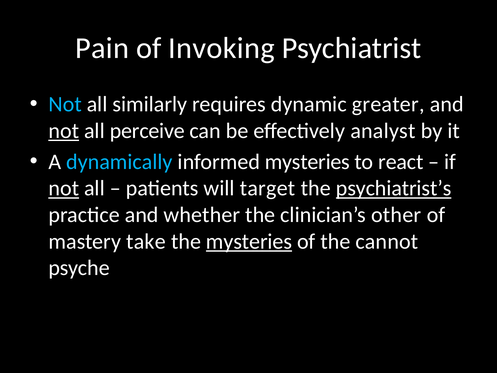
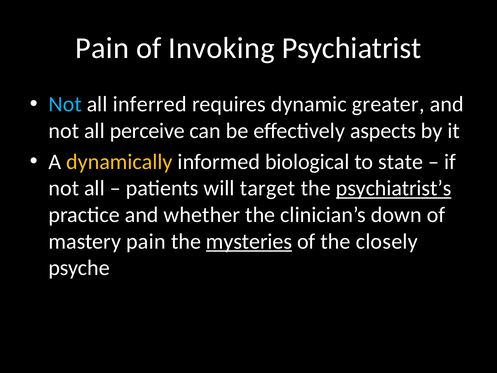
similarly: similarly -> inferred (150, 104)
not underline: present -> none (64, 131)
analyst: analyst -> aspects (383, 131)
dynamically colour: light blue -> yellow (119, 162)
informed mysteries: mysteries -> biological (307, 162)
react: react -> state (401, 162)
not underline: present -> none (64, 188)
other: other -> down (396, 215)
mastery take: take -> pain (146, 241)
cannot: cannot -> closely (387, 241)
